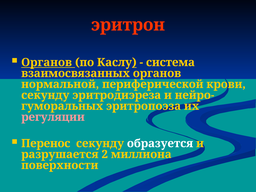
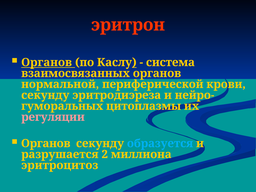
эритропоэза: эритропоэза -> цитоплазмы (144, 106)
Перенос: Перенос -> Органов (46, 143)
образуется colour: white -> light blue (160, 143)
поверхности: поверхности -> эритроцитоз (60, 165)
